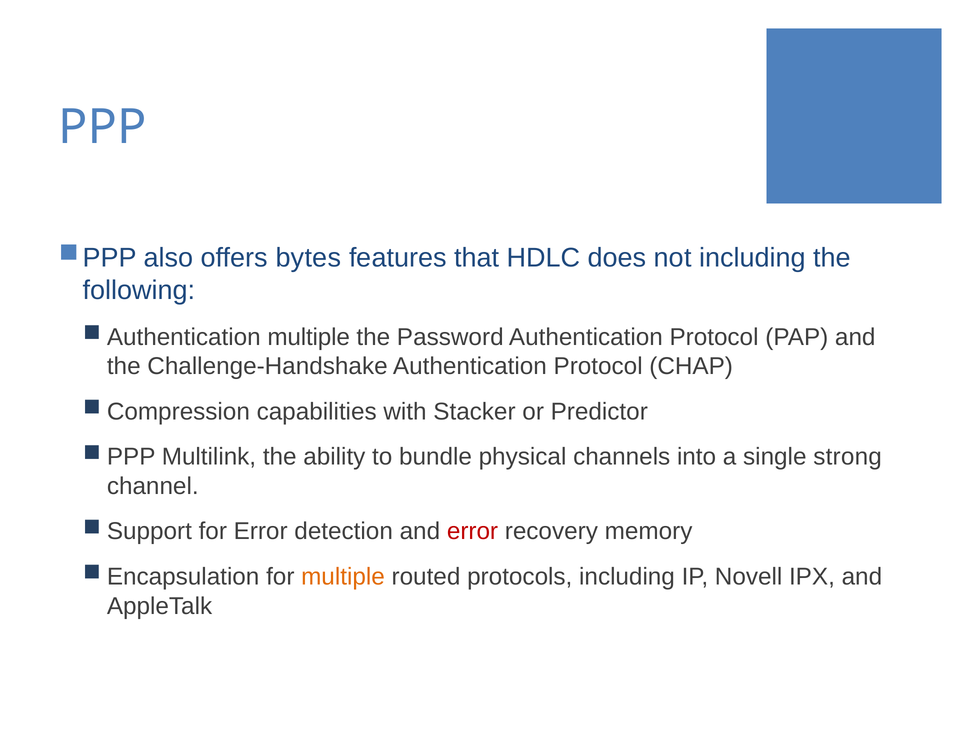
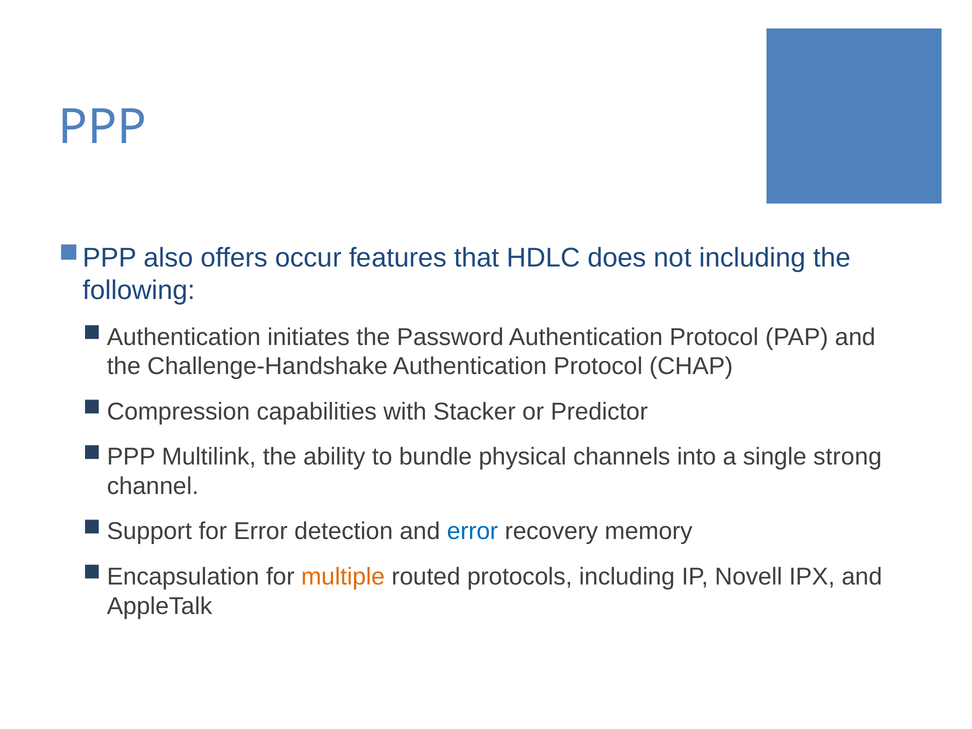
bytes: bytes -> occur (308, 258)
multiple: multiple -> initiates (309, 337)
error colour: red -> blue (472, 531)
